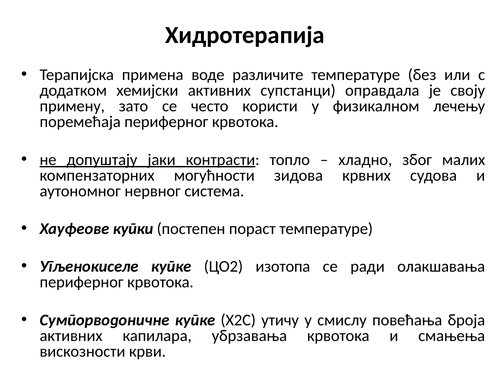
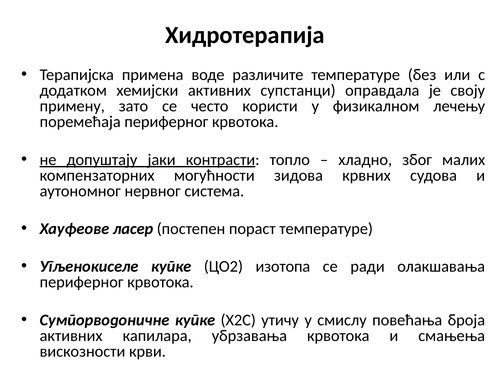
купки: купки -> ласер (133, 229)
